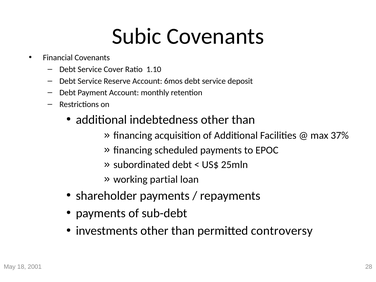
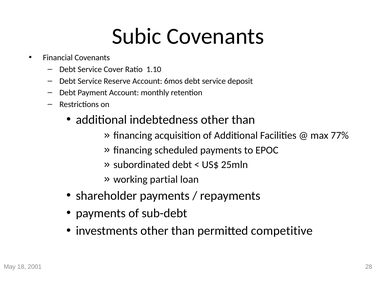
37%: 37% -> 77% (340, 135)
controversy: controversy -> competitive (282, 231)
